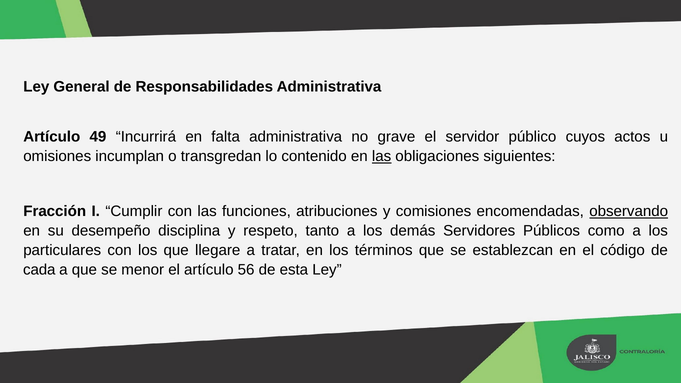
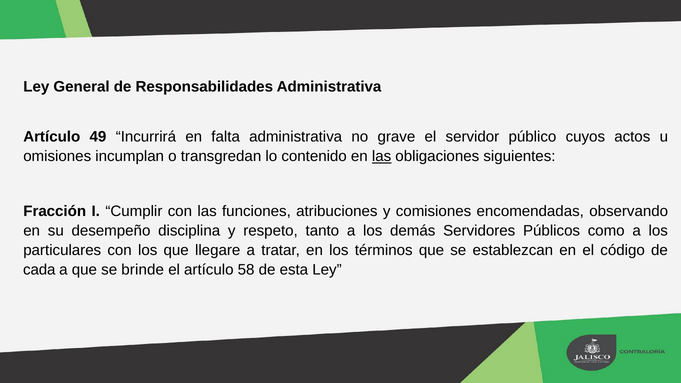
observando underline: present -> none (629, 211)
menor: menor -> brinde (143, 270)
56: 56 -> 58 (246, 270)
